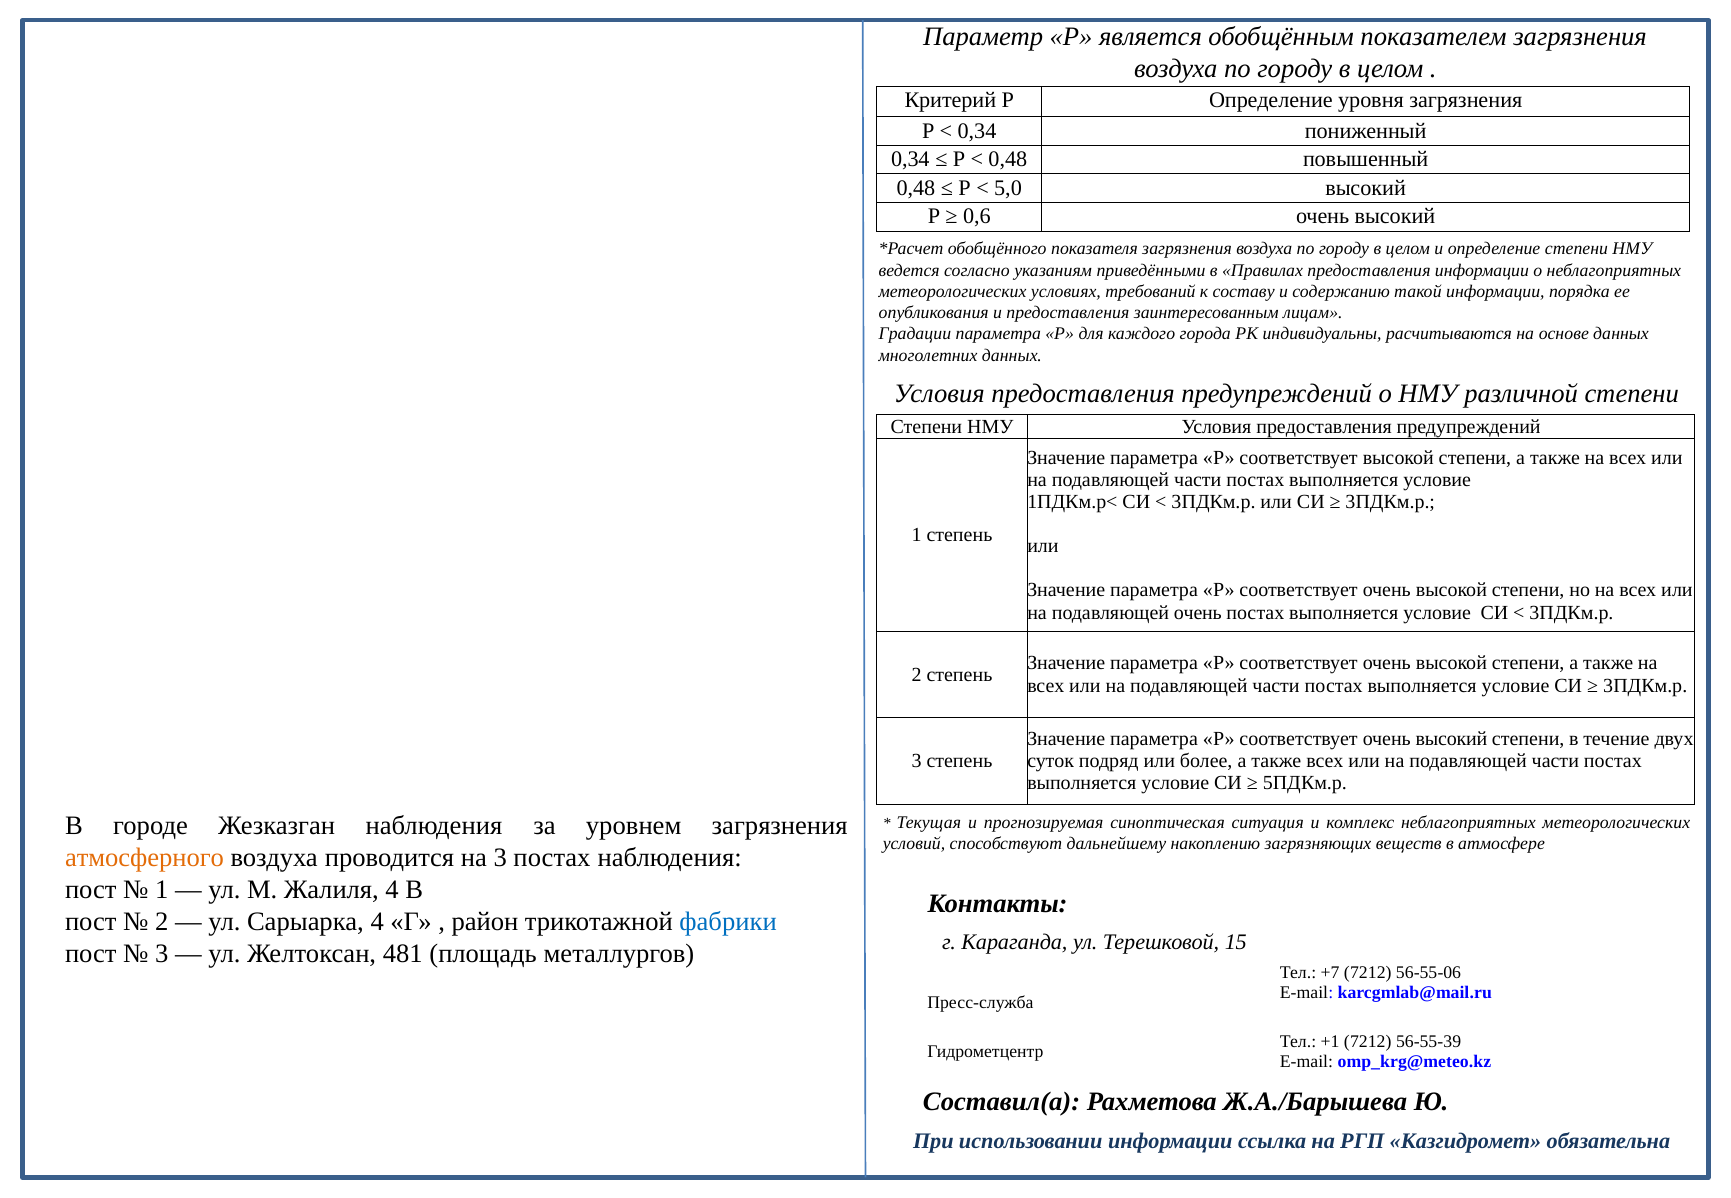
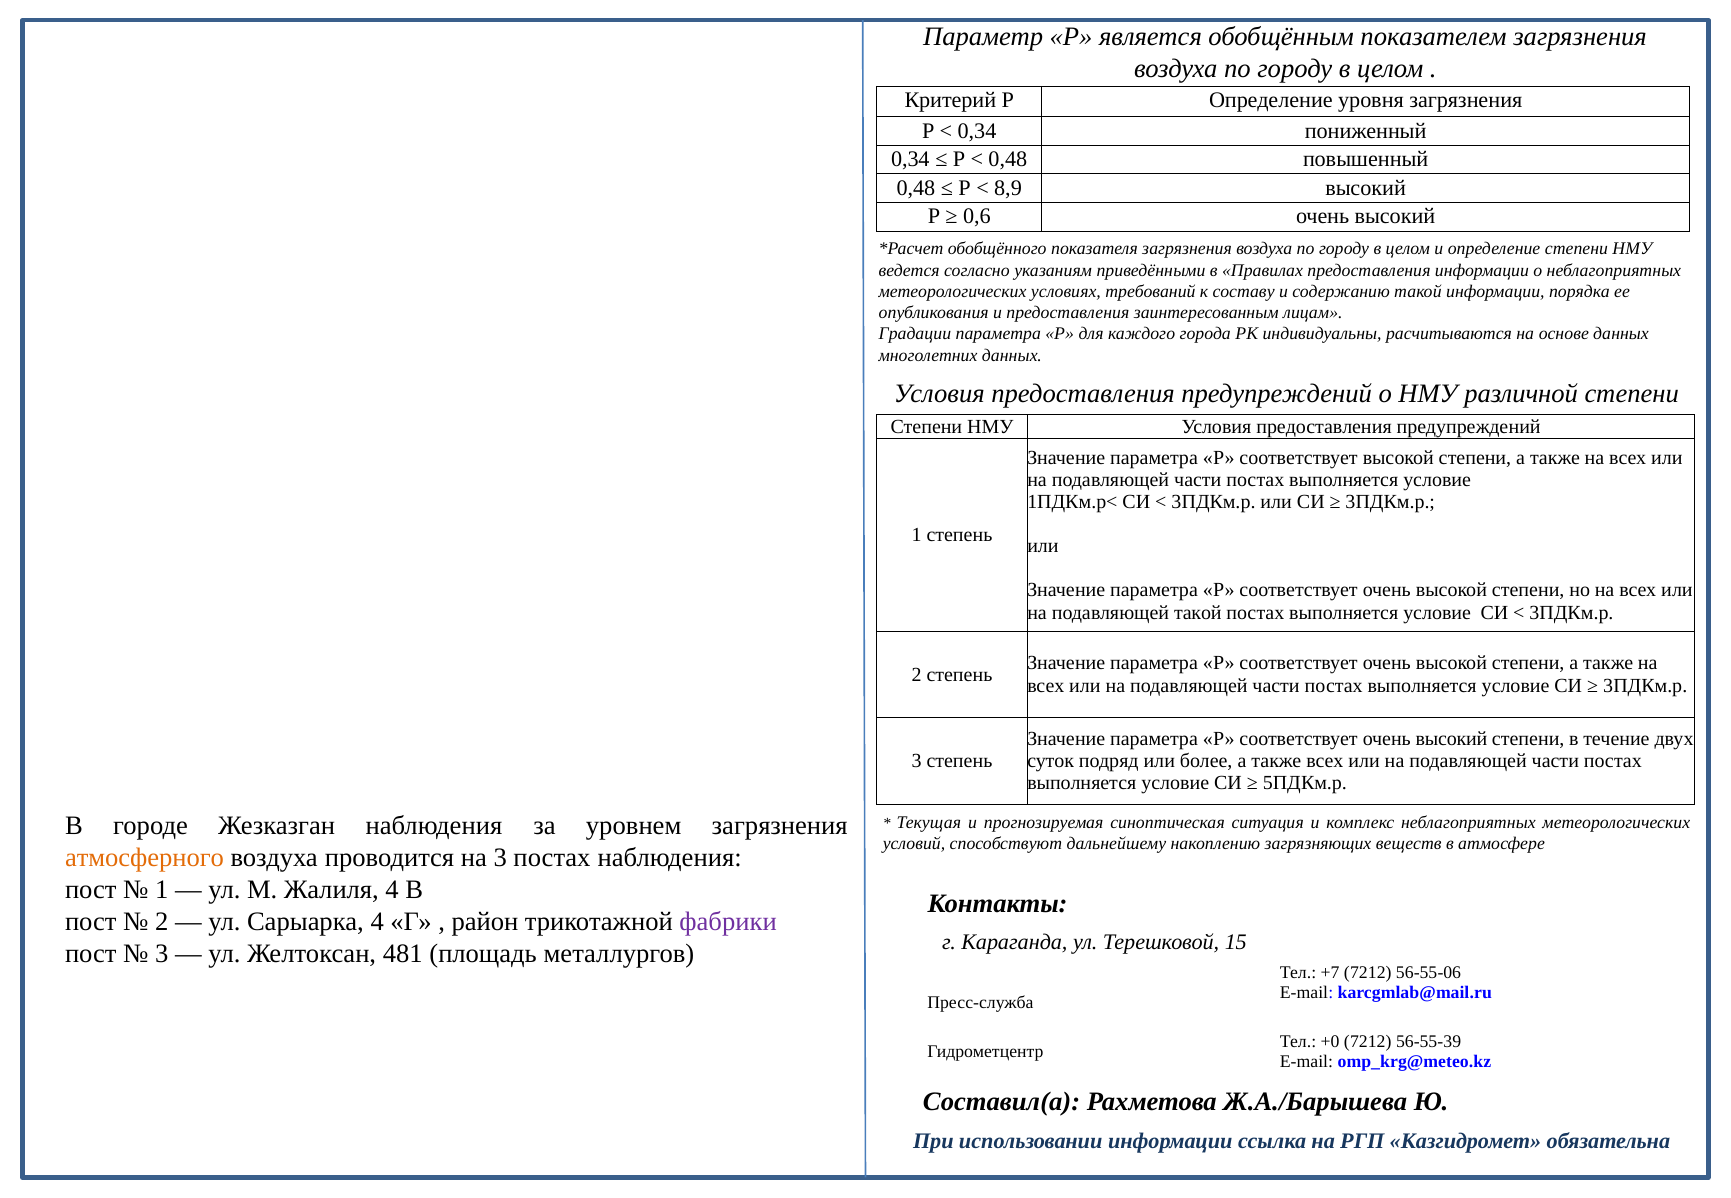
5,0: 5,0 -> 8,9 (1008, 188)
подавляющей очень: очень -> такой (1198, 613)
фабрики colour: blue -> purple (728, 922)
+1: +1 -> +0 (1330, 1042)
